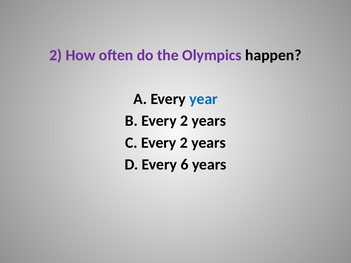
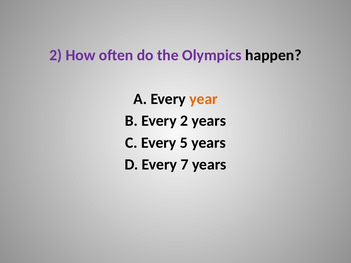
year colour: blue -> orange (204, 99)
C Every 2: 2 -> 5 (184, 143)
6: 6 -> 7 (185, 165)
